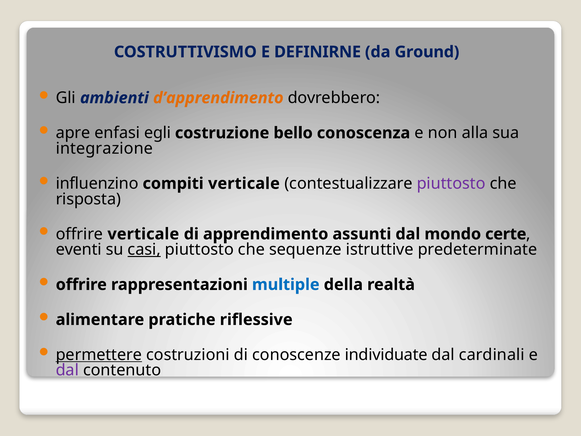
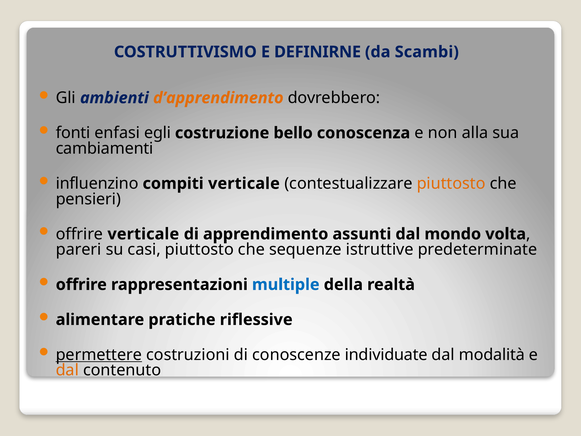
Ground: Ground -> Scambi (427, 52)
apre: apre -> fonti (73, 133)
integrazione: integrazione -> cambiamenti (105, 148)
piuttosto colour: purple -> orange (451, 183)
risposta: risposta -> pensieri (88, 199)
certe: certe -> volta (506, 234)
eventi: eventi -> pareri (79, 249)
casi underline: present -> none (144, 249)
cardinali: cardinali -> modalità (492, 355)
dal colour: purple -> orange (67, 370)
